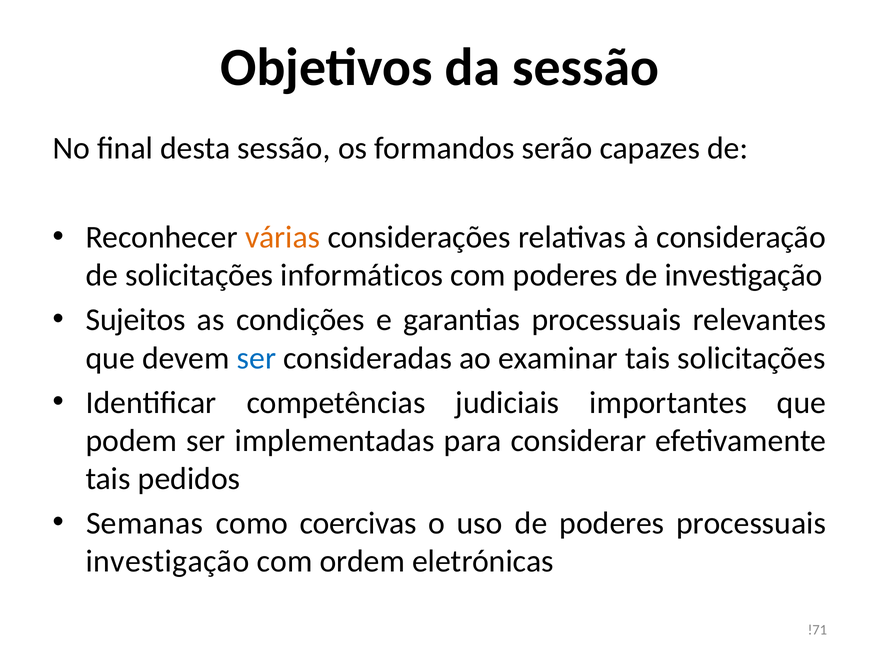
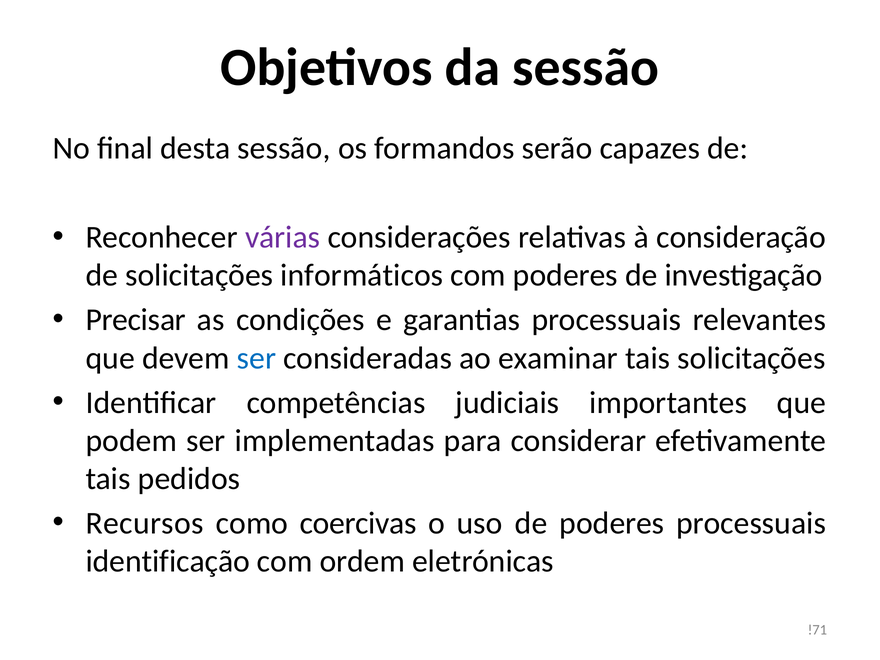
várias colour: orange -> purple (283, 237)
Sujeitos: Sujeitos -> Precisar (136, 320)
Semanas: Semanas -> Recursos (145, 523)
investigação: investigação -> identificação (168, 561)
